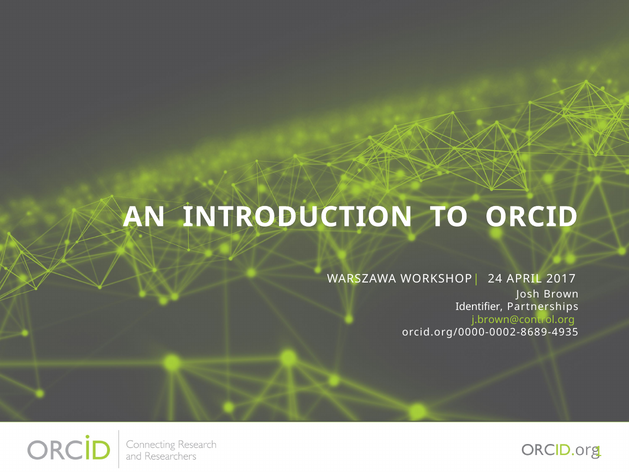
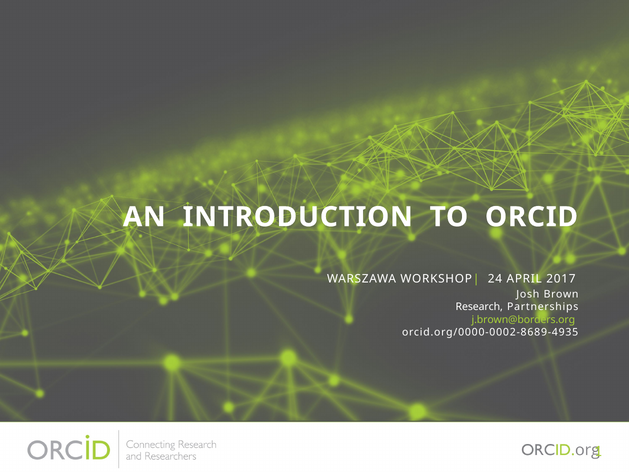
Identifier: Identifier -> Research (479, 307)
j.brown@control.org: j.brown@control.org -> j.brown@borders.org (523, 319)
